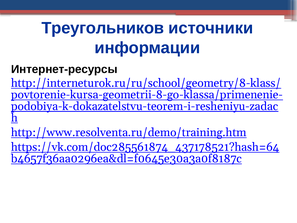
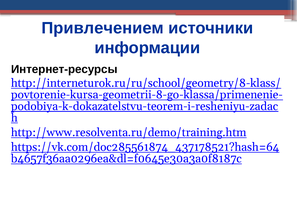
Треугольников: Треугольников -> Привлечением (103, 28)
